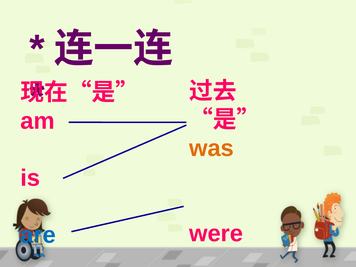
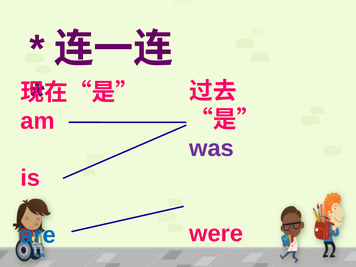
was colour: orange -> purple (212, 148)
